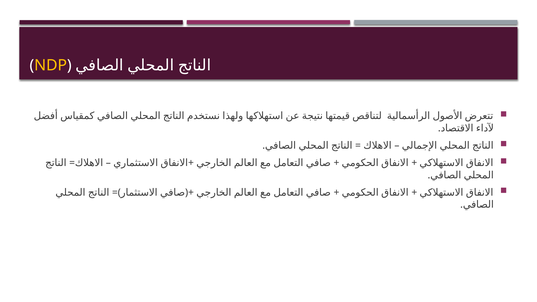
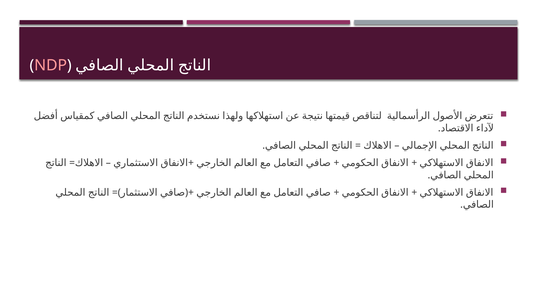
NDP colour: yellow -> pink (51, 65)
